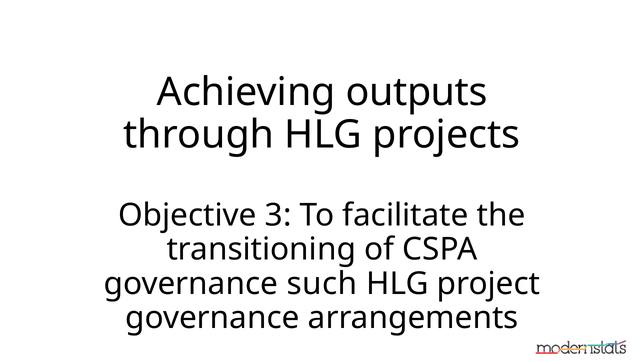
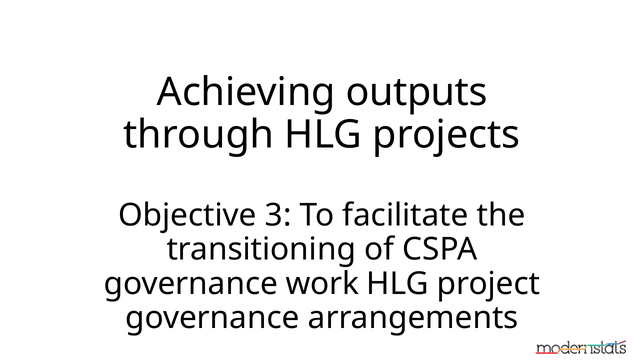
such: such -> work (322, 284)
